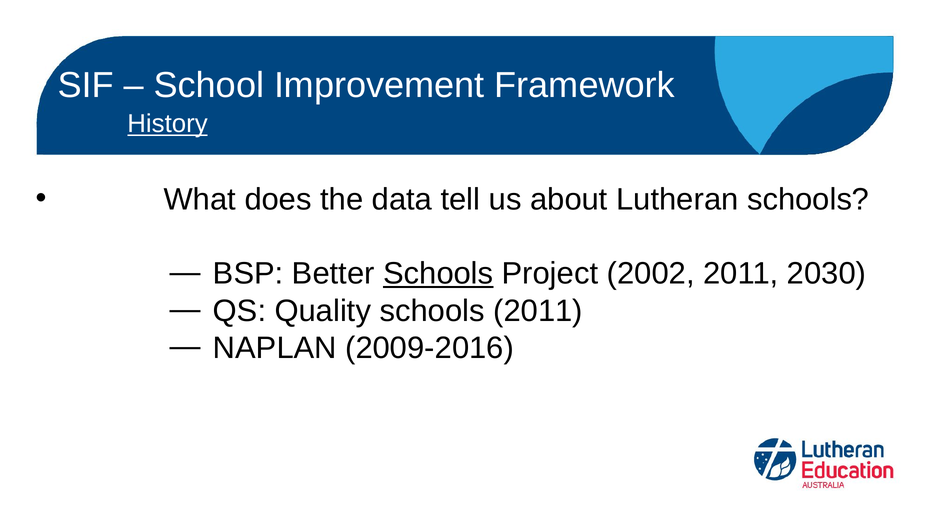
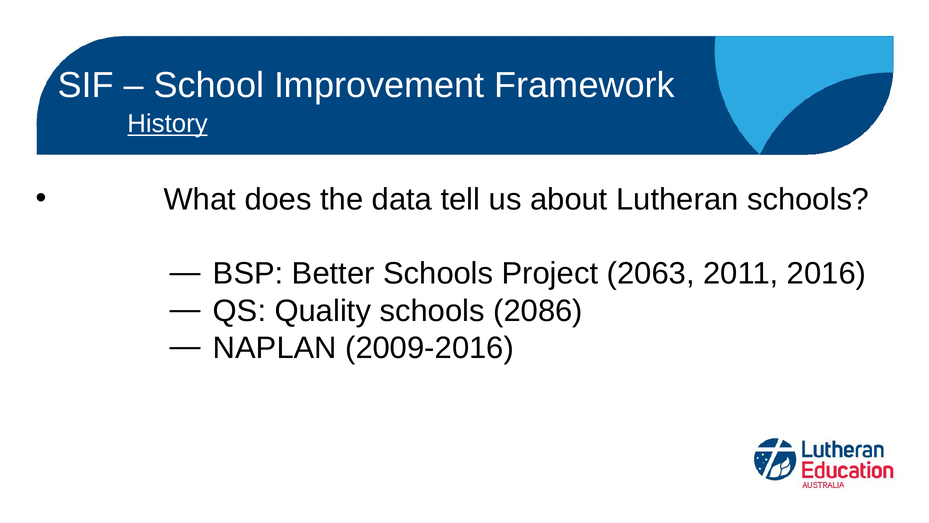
Schools underline: present -> none (438, 274)
2002: 2002 -> 2063 (651, 274)
2030: 2030 -> 2016 (827, 274)
schools 2011: 2011 -> 2086 (538, 311)
